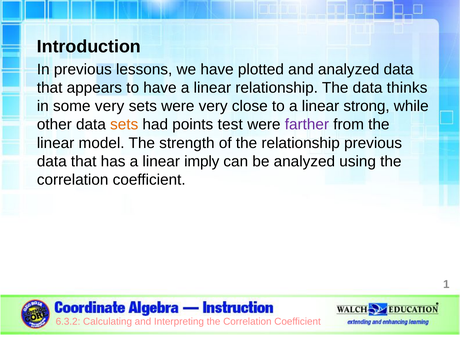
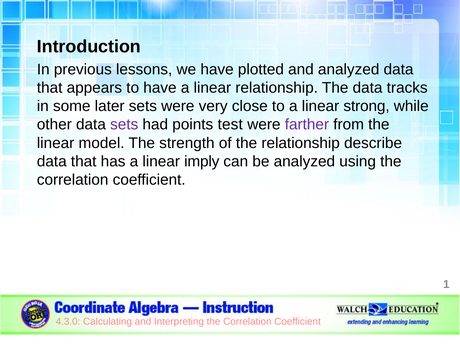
thinks: thinks -> tracks (407, 88)
some very: very -> later (110, 106)
sets colour: orange -> purple (124, 125)
relationship previous: previous -> describe (373, 143)
6.3.2: 6.3.2 -> 4.3.0 (68, 322)
